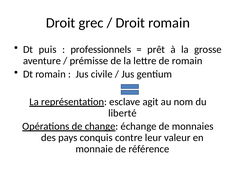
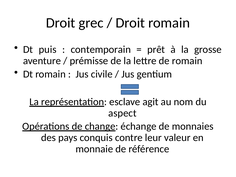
professionnels: professionnels -> contemporain (101, 50)
liberté: liberté -> aspect (122, 113)
